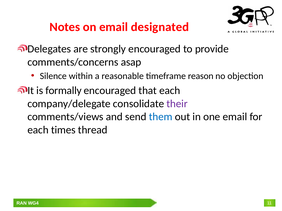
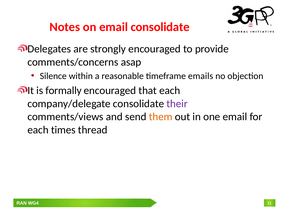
email designated: designated -> consolidate (160, 27)
reason: reason -> emails (201, 76)
them colour: blue -> orange (161, 117)
